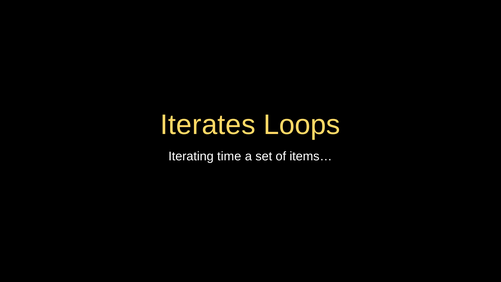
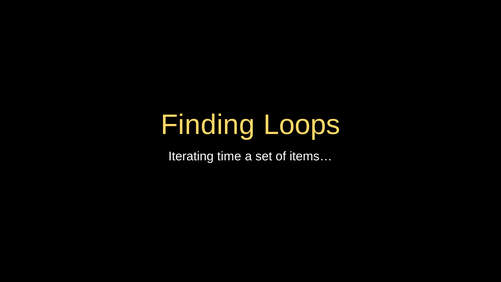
Iterates: Iterates -> Finding (208, 125)
